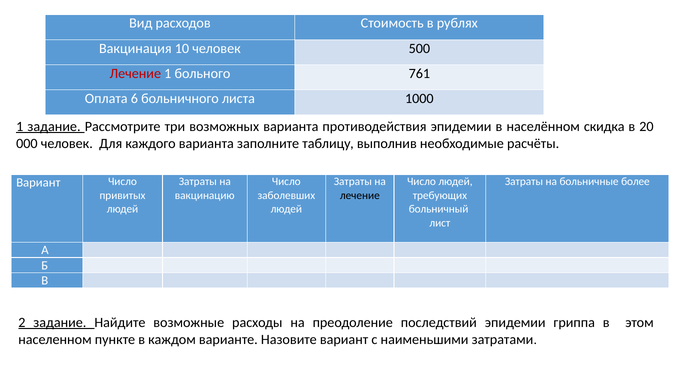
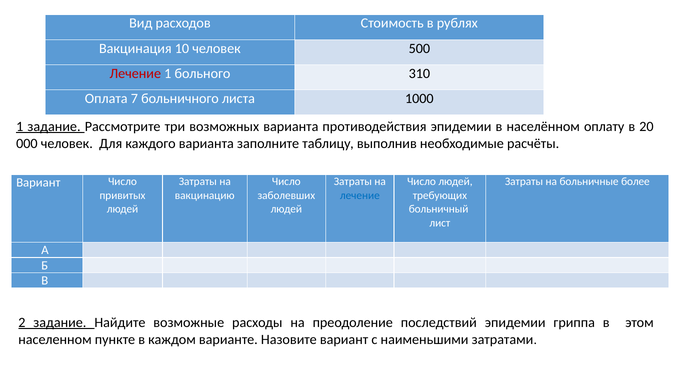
761: 761 -> 310 (419, 73)
6: 6 -> 7 (134, 99)
скидка: скидка -> оплату (604, 126)
лечение colour: black -> blue (360, 195)
